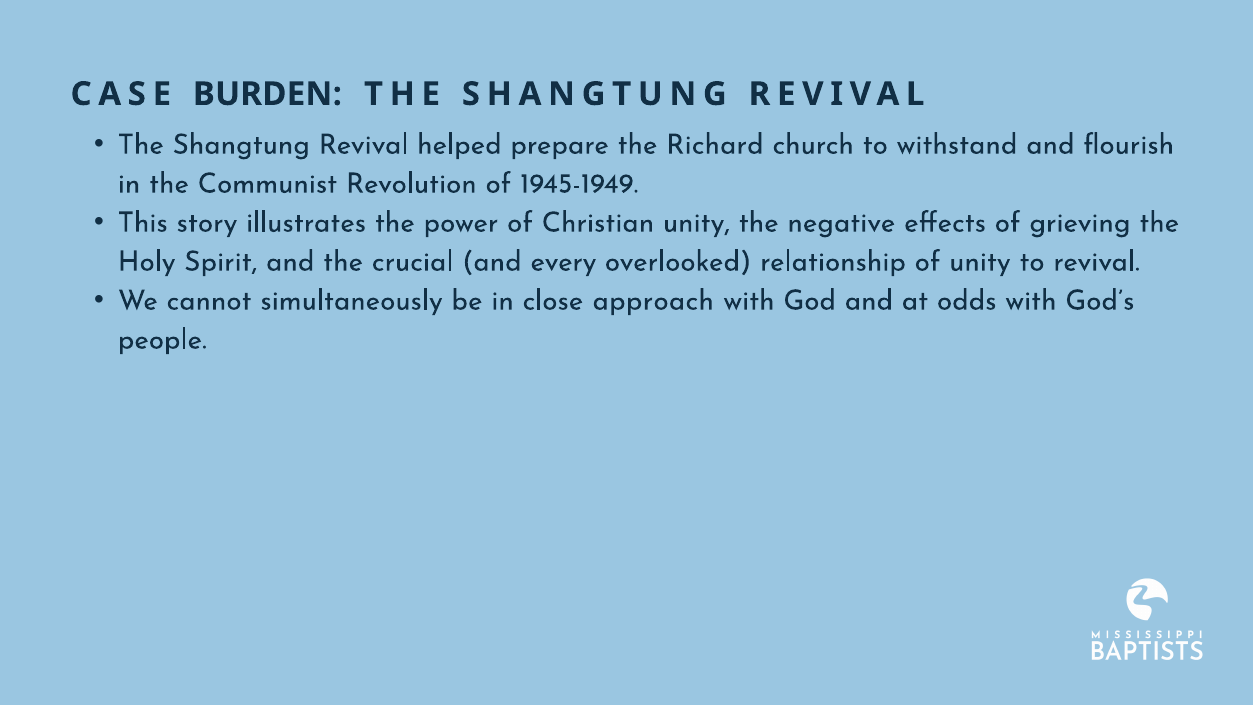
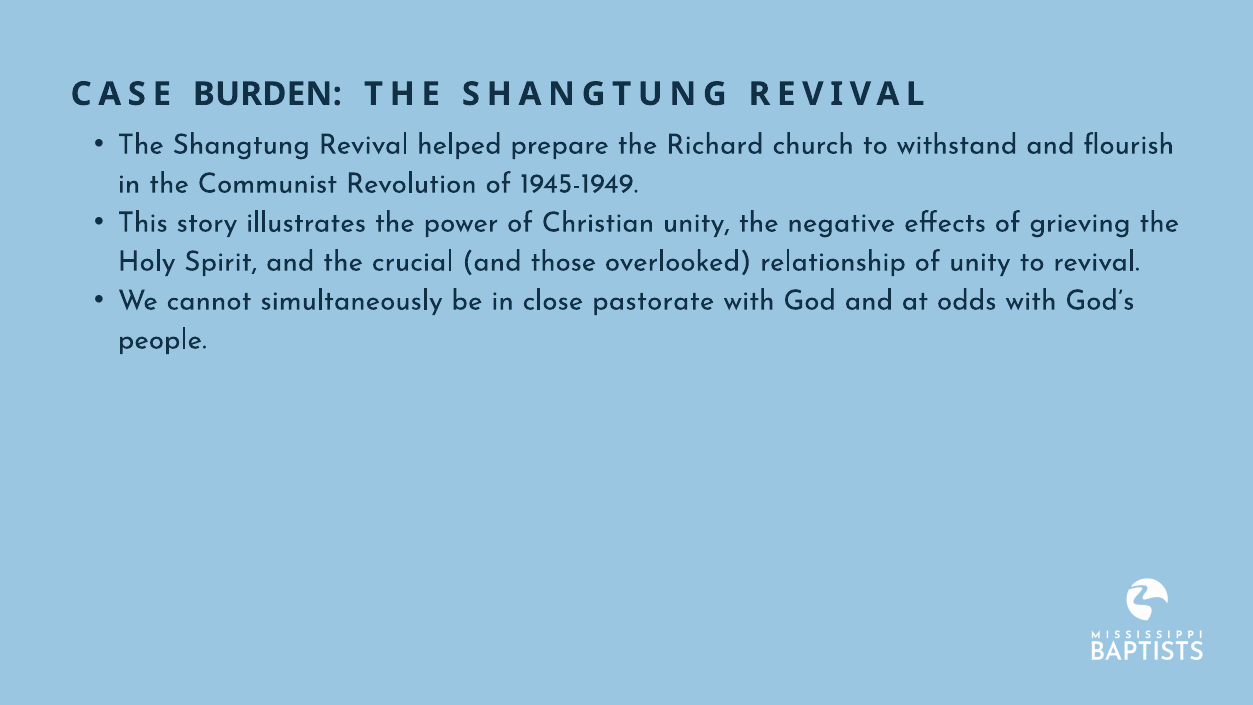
every: every -> those (563, 261)
approach: approach -> pastorate (653, 300)
